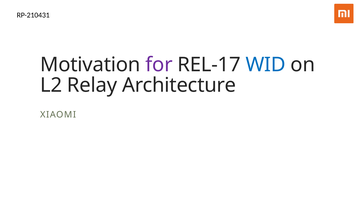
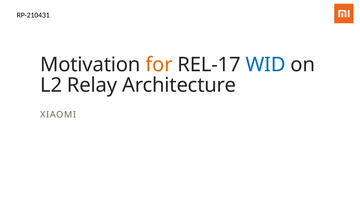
for colour: purple -> orange (159, 65)
